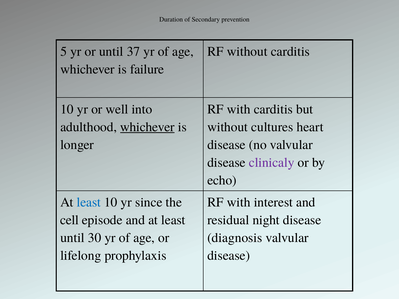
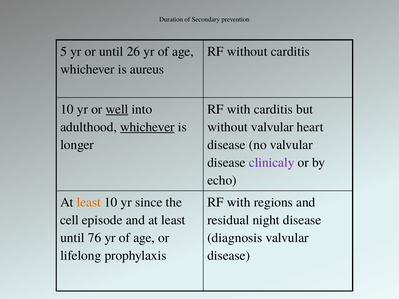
37: 37 -> 26 (133, 52)
failure: failure -> aureus (147, 69)
well underline: none -> present (117, 109)
without cultures: cultures -> valvular (272, 127)
least colour: blue -> orange (89, 203)
interest: interest -> regions (273, 203)
30: 30 -> 76 (95, 238)
